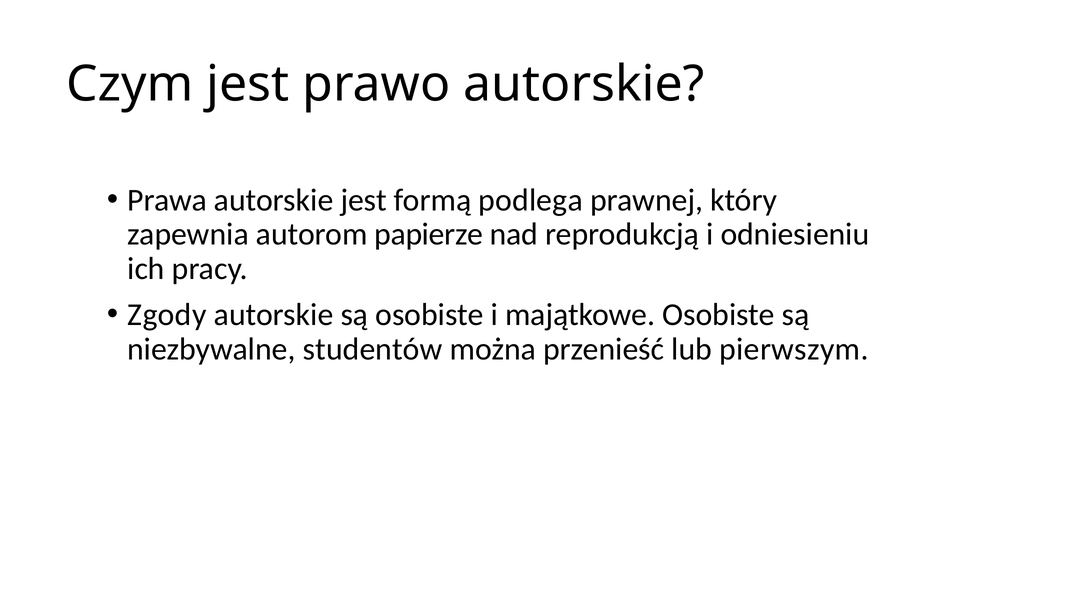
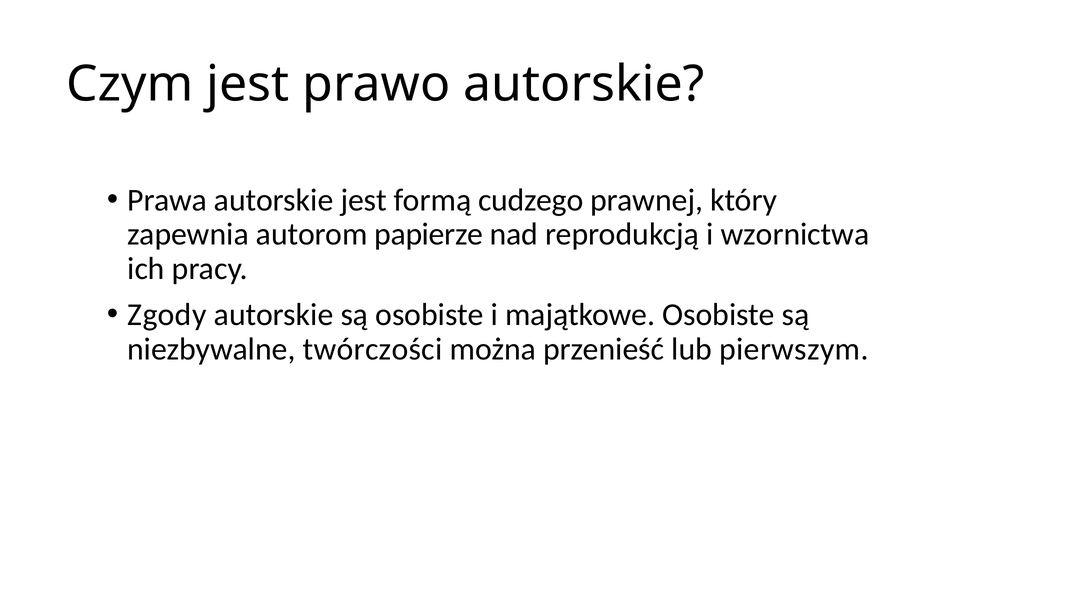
podlega: podlega -> cudzego (531, 200)
odniesieniu: odniesieniu -> wzornictwa (795, 234)
studentów: studentów -> twórczości (373, 349)
